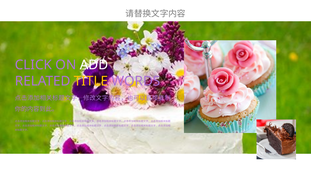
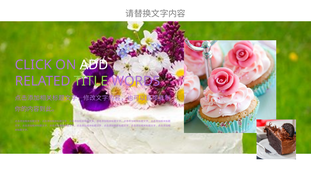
TITLE colour: yellow -> light green (91, 81)
